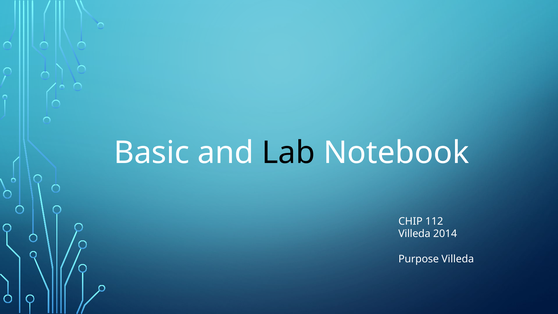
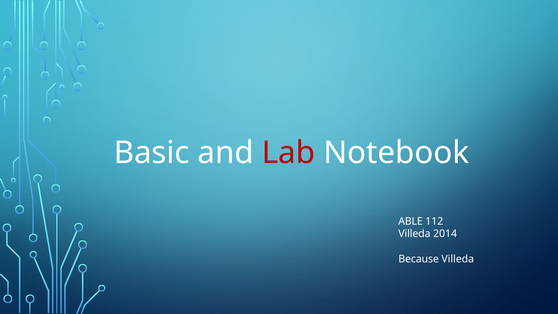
Lab colour: black -> red (289, 153)
CHIP: CHIP -> ABLE (411, 221)
Purpose: Purpose -> Because (419, 259)
